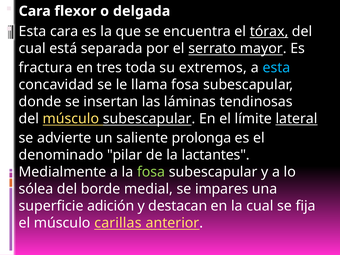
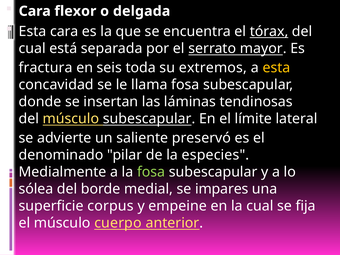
tres: tres -> seis (109, 68)
esta colour: light blue -> yellow (276, 68)
lateral underline: present -> none (297, 119)
prolonga: prolonga -> preservó (201, 138)
lactantes: lactantes -> especies (215, 155)
adición: adición -> corpus (111, 206)
destacan: destacan -> empeine (178, 206)
carillas: carillas -> cuerpo (118, 223)
